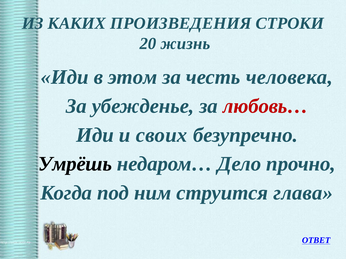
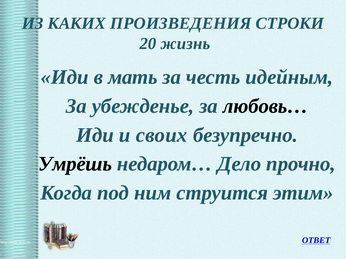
этом: этом -> мать (133, 77)
человека: человека -> идейным (289, 77)
любовь… colour: red -> black (265, 106)
глава: глава -> этим (303, 193)
